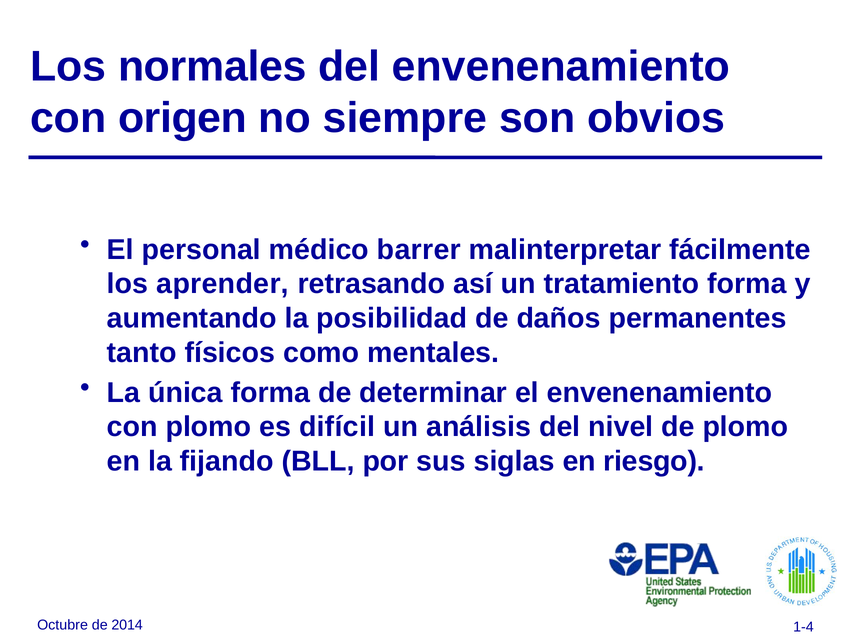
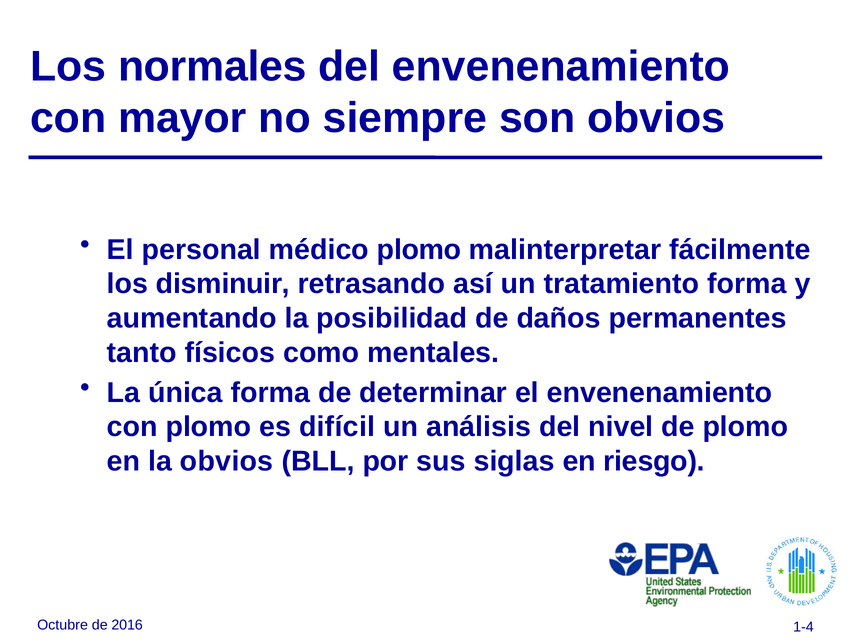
origen: origen -> mayor (182, 118)
médico barrer: barrer -> plomo (419, 249)
aprender: aprender -> disminuir (223, 284)
la fijando: fijando -> obvios (227, 461)
2014: 2014 -> 2016 (127, 625)
